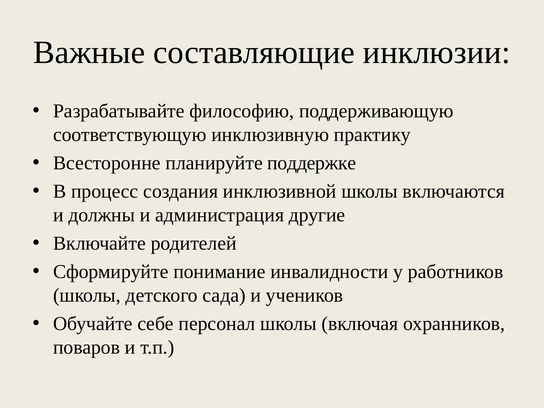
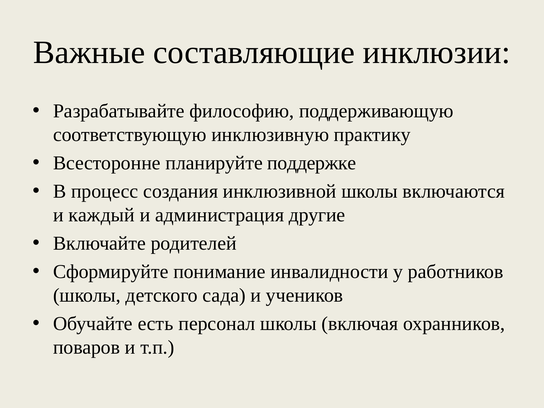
должны: должны -> каждый (102, 215)
себе: себе -> есть (156, 324)
